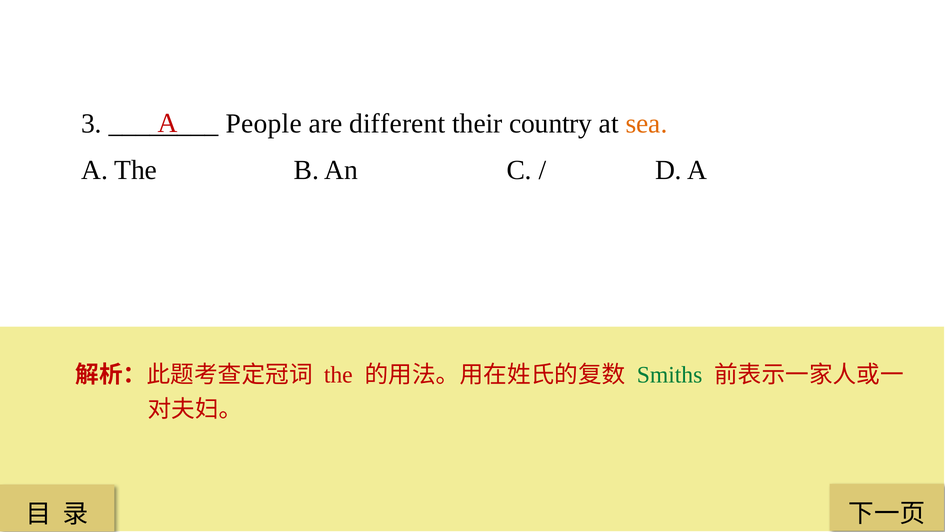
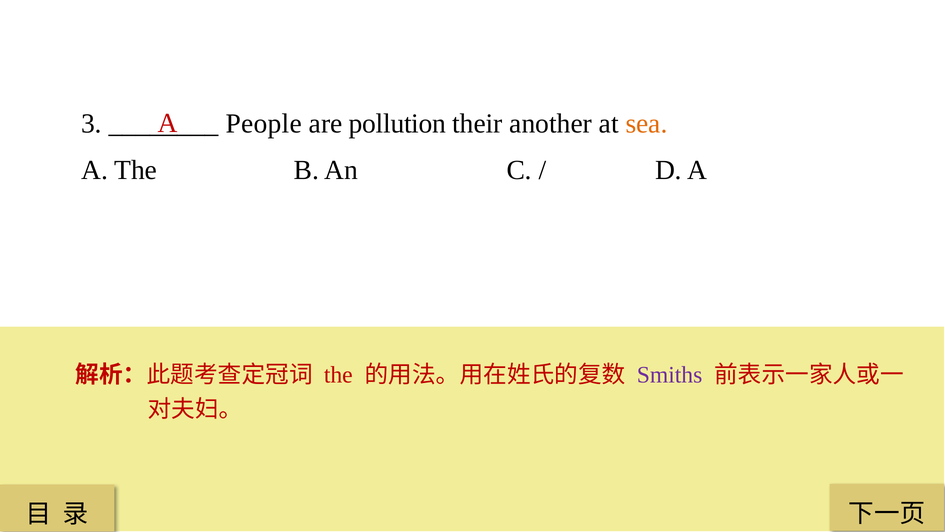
different: different -> pollution (397, 124)
country: country -> another (551, 124)
Smiths colour: green -> purple (670, 375)
